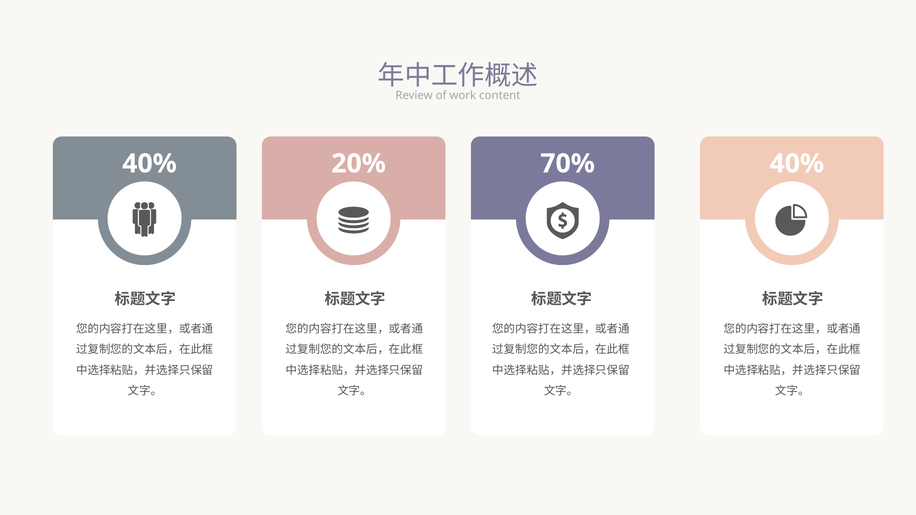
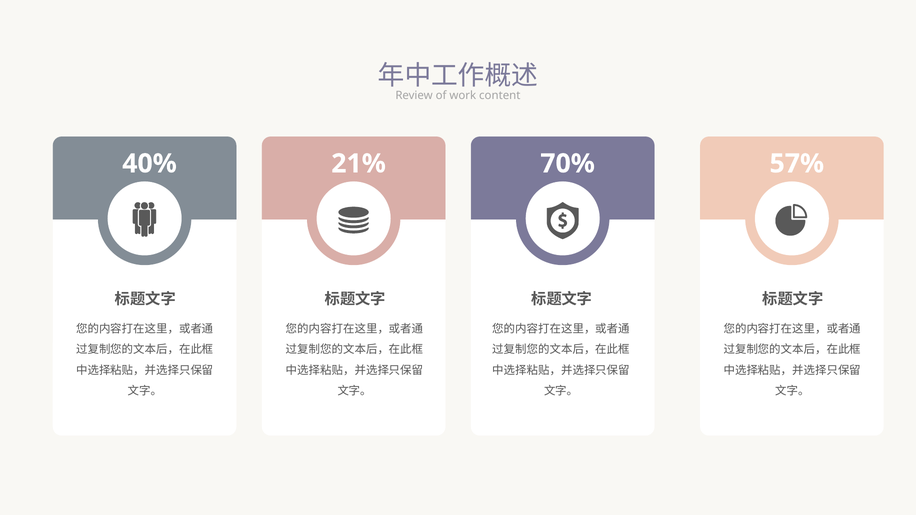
20%: 20% -> 21% (359, 164)
70% 40%: 40% -> 57% (797, 164)
